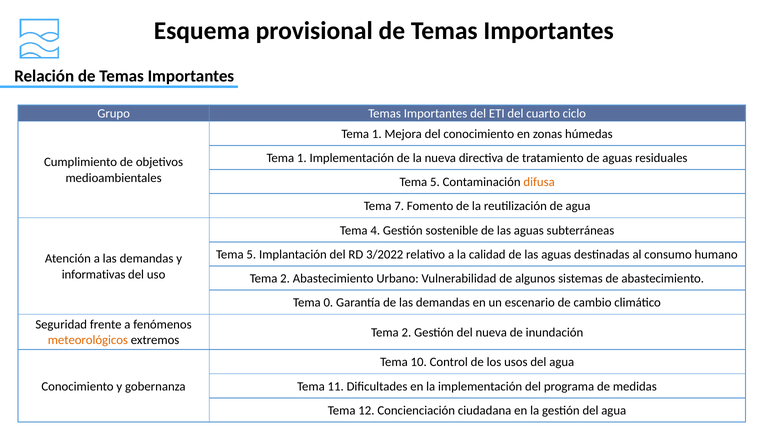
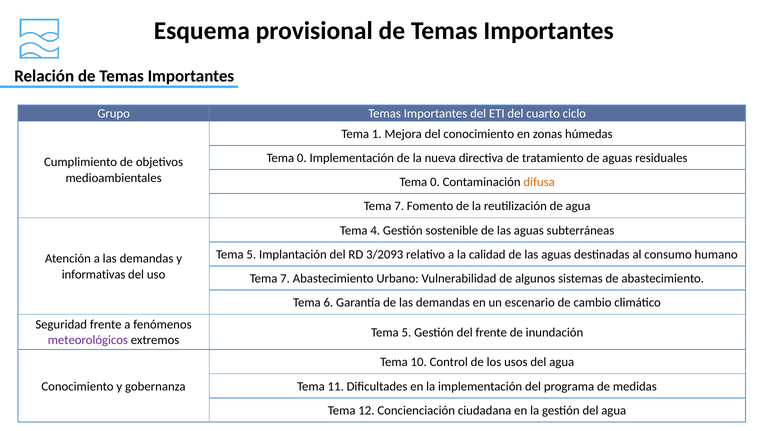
1: 1 -> 0 (302, 158)
5: 5 -> 0 (435, 182)
3/2022: 3/2022 -> 3/2093 (385, 254)
2: 2 -> 7 (285, 279)
0: 0 -> 6 (328, 303)
2: 2 -> 5 (406, 332)
del nueva: nueva -> frente (491, 332)
meteorológicos colour: orange -> purple (88, 340)
